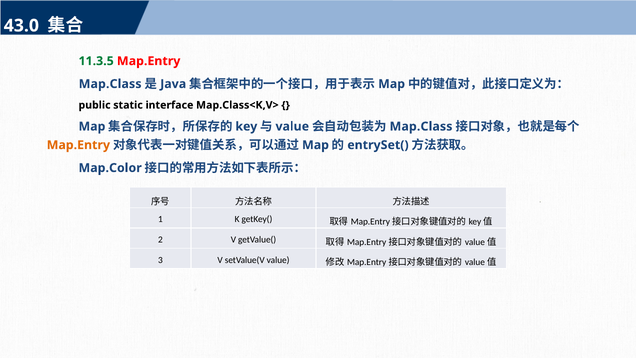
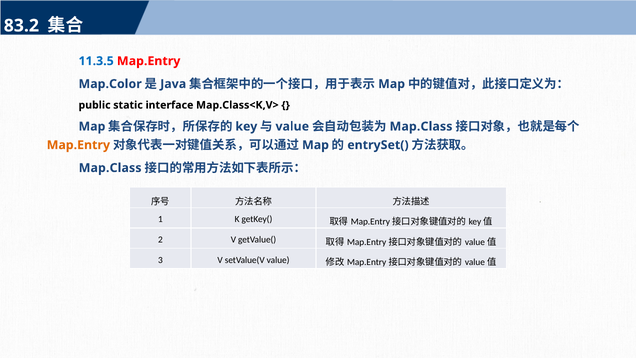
43.0: 43.0 -> 83.2 (21, 26)
11.3.5 colour: green -> blue (96, 61)
Map.Class: Map.Class -> Map.Color (110, 84)
Map.Color: Map.Color -> Map.Class (110, 168)
